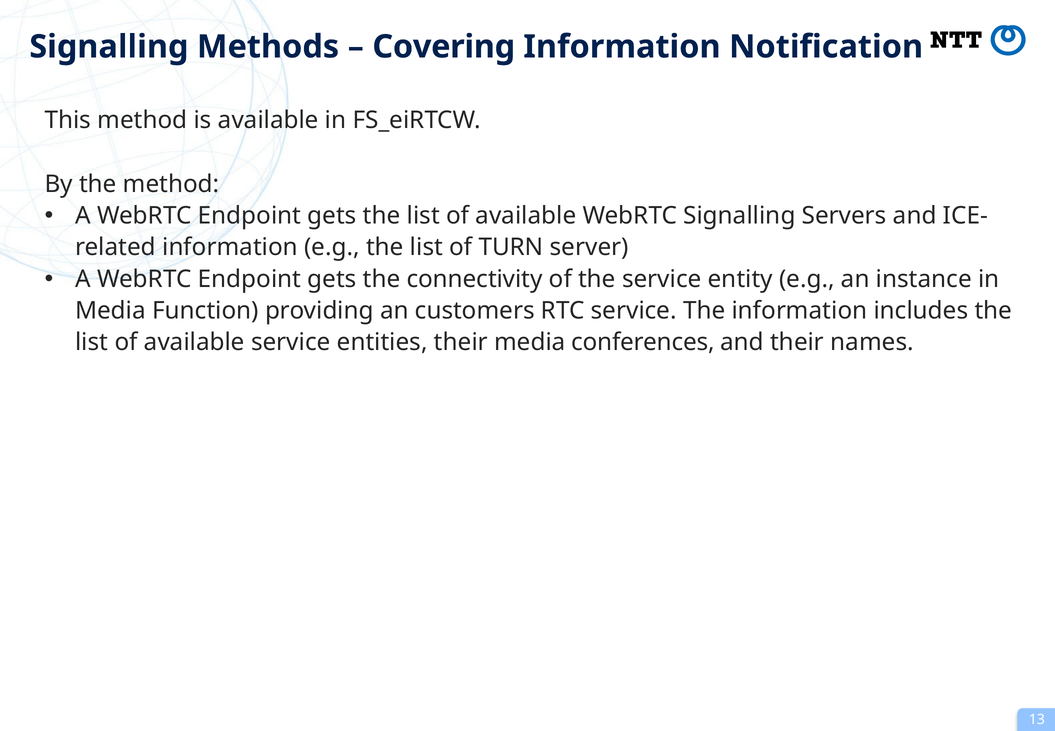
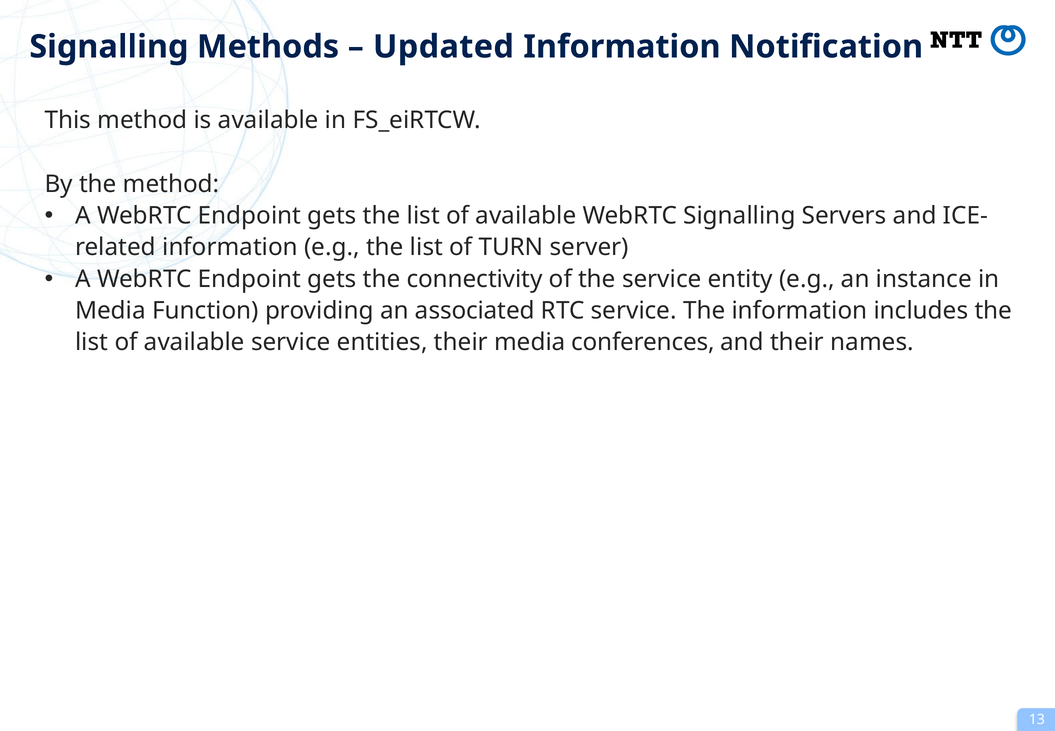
Covering: Covering -> Updated (443, 47)
customers: customers -> associated (475, 311)
